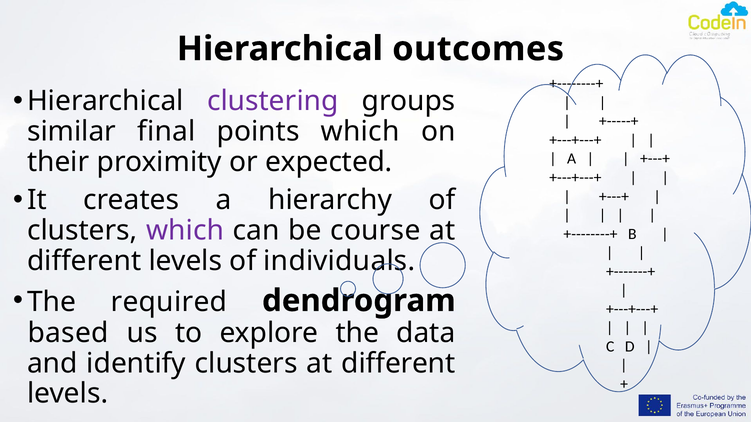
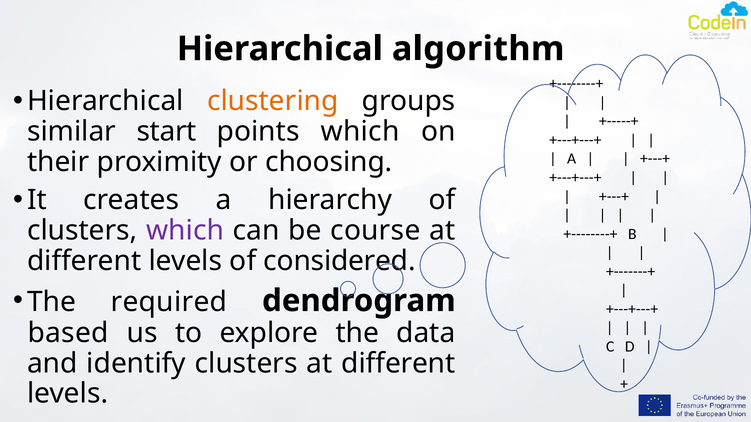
outcomes: outcomes -> algorithm (478, 49)
clustering colour: purple -> orange (273, 101)
final: final -> start (167, 132)
expected: expected -> choosing (329, 162)
individuals: individuals -> considered (340, 261)
